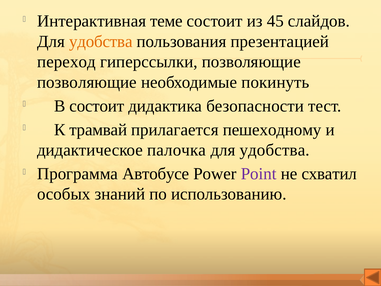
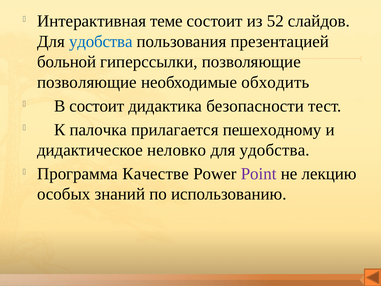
45: 45 -> 52 (275, 21)
удобства colour: orange -> blue (101, 41)
переход: переход -> больной (67, 62)
покинуть: покинуть -> обходить (275, 82)
трамвай: трамвай -> палочка (98, 130)
палочка: палочка -> неловко (177, 150)
Автобусе: Автобусе -> Качестве (156, 174)
схватил: схватил -> лекцию (329, 174)
